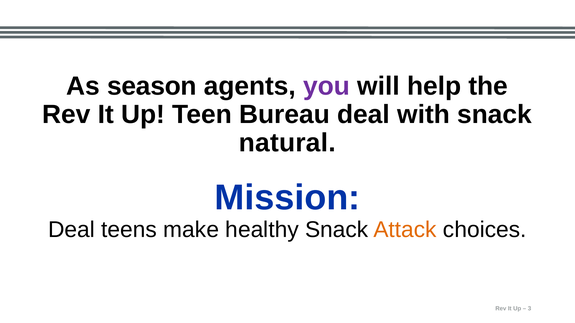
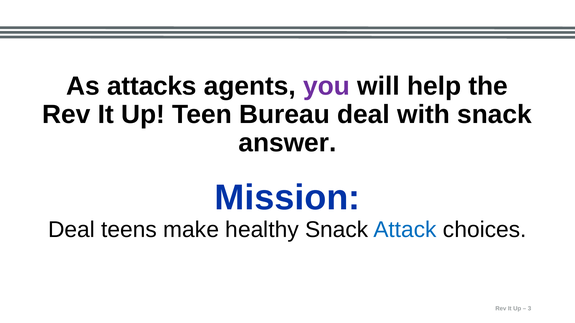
season: season -> attacks (152, 86)
natural: natural -> answer (287, 143)
Attack colour: orange -> blue (405, 230)
